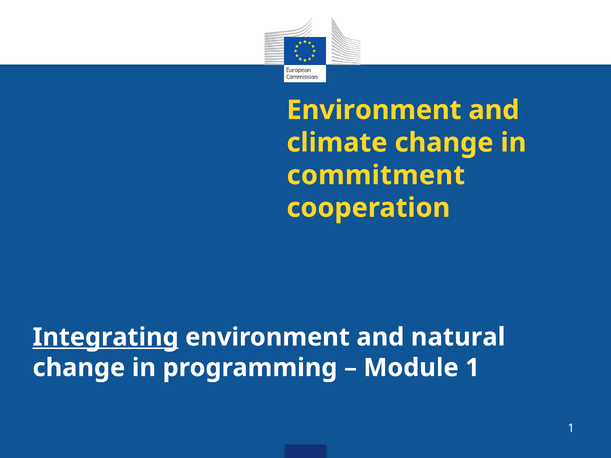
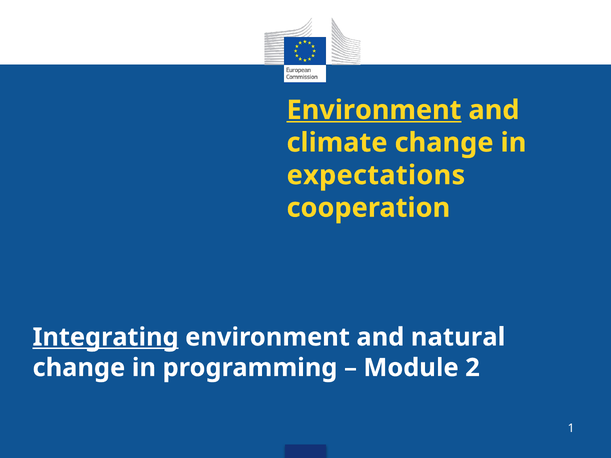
Environment underline: none -> present (374, 110)
commitment: commitment -> expectations (376, 175)
Module 1: 1 -> 2 (472, 368)
